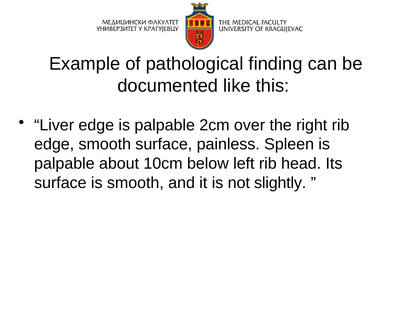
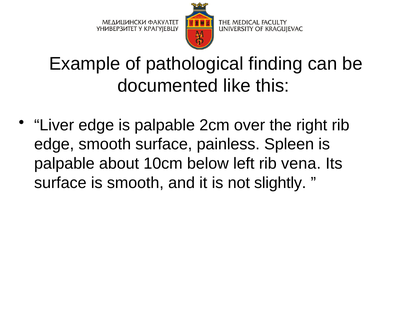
head: head -> vena (301, 164)
